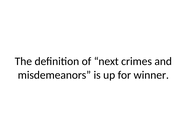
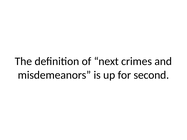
winner: winner -> second (151, 75)
